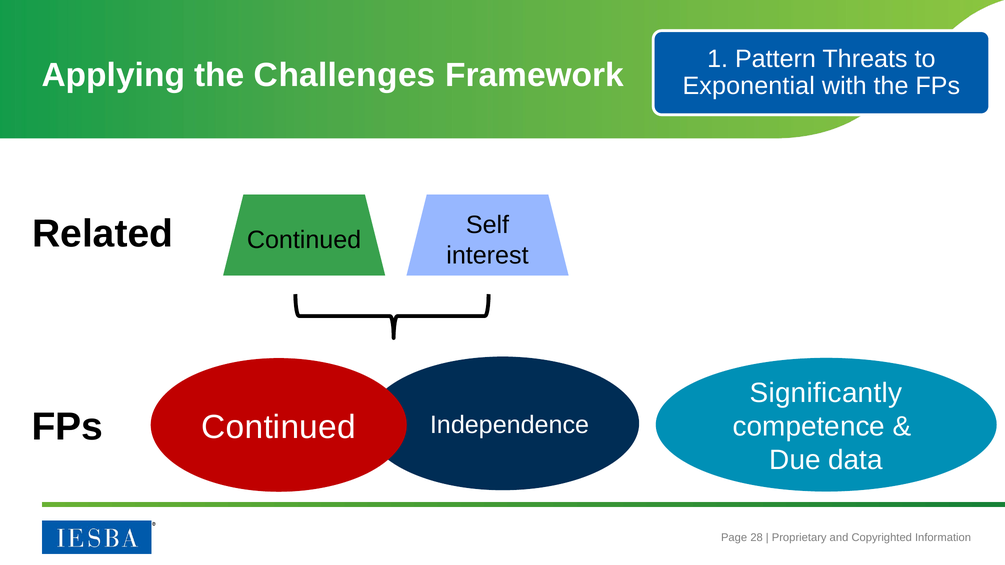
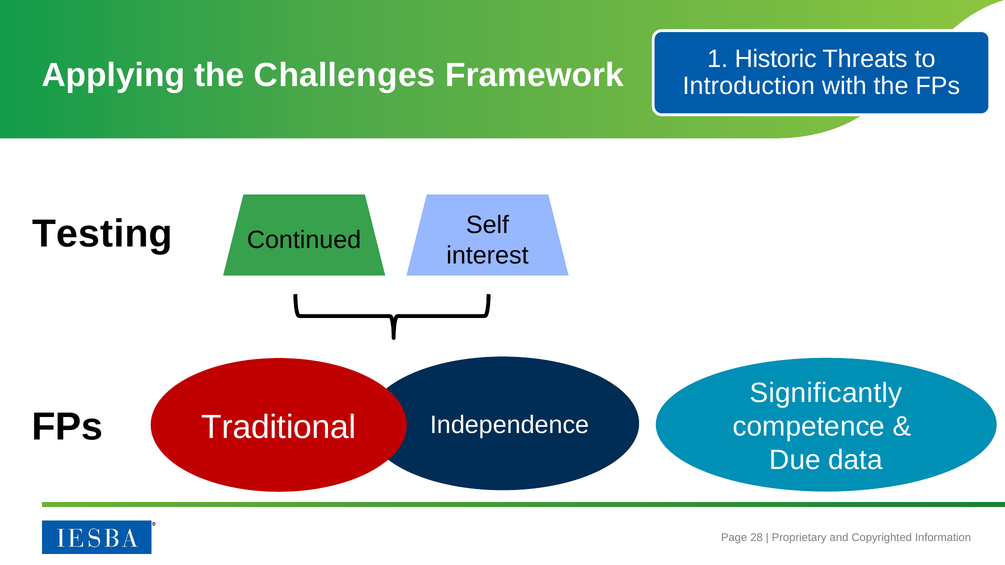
Pattern: Pattern -> Historic (776, 59)
Exponential: Exponential -> Introduction (749, 86)
Related: Related -> Testing (102, 234)
FPs Continued: Continued -> Traditional (279, 428)
